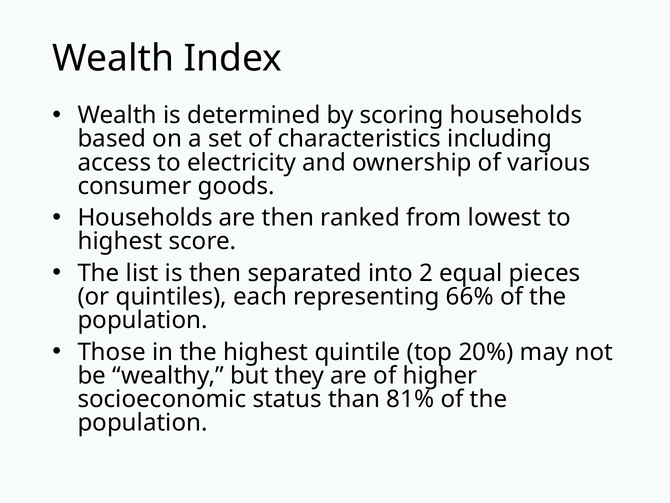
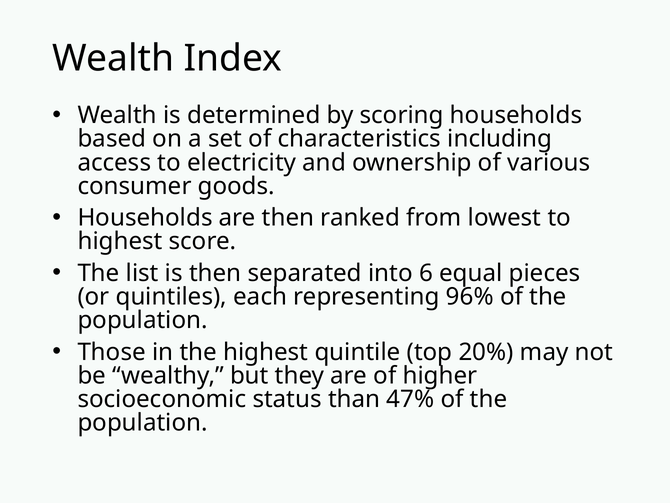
2: 2 -> 6 (426, 273)
66%: 66% -> 96% (470, 297)
81%: 81% -> 47% (410, 399)
